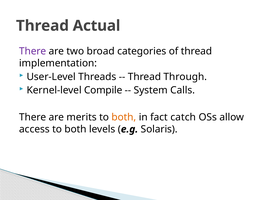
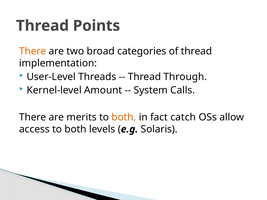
Actual: Actual -> Points (96, 26)
There colour: purple -> orange (33, 51)
Compile: Compile -> Amount (103, 90)
